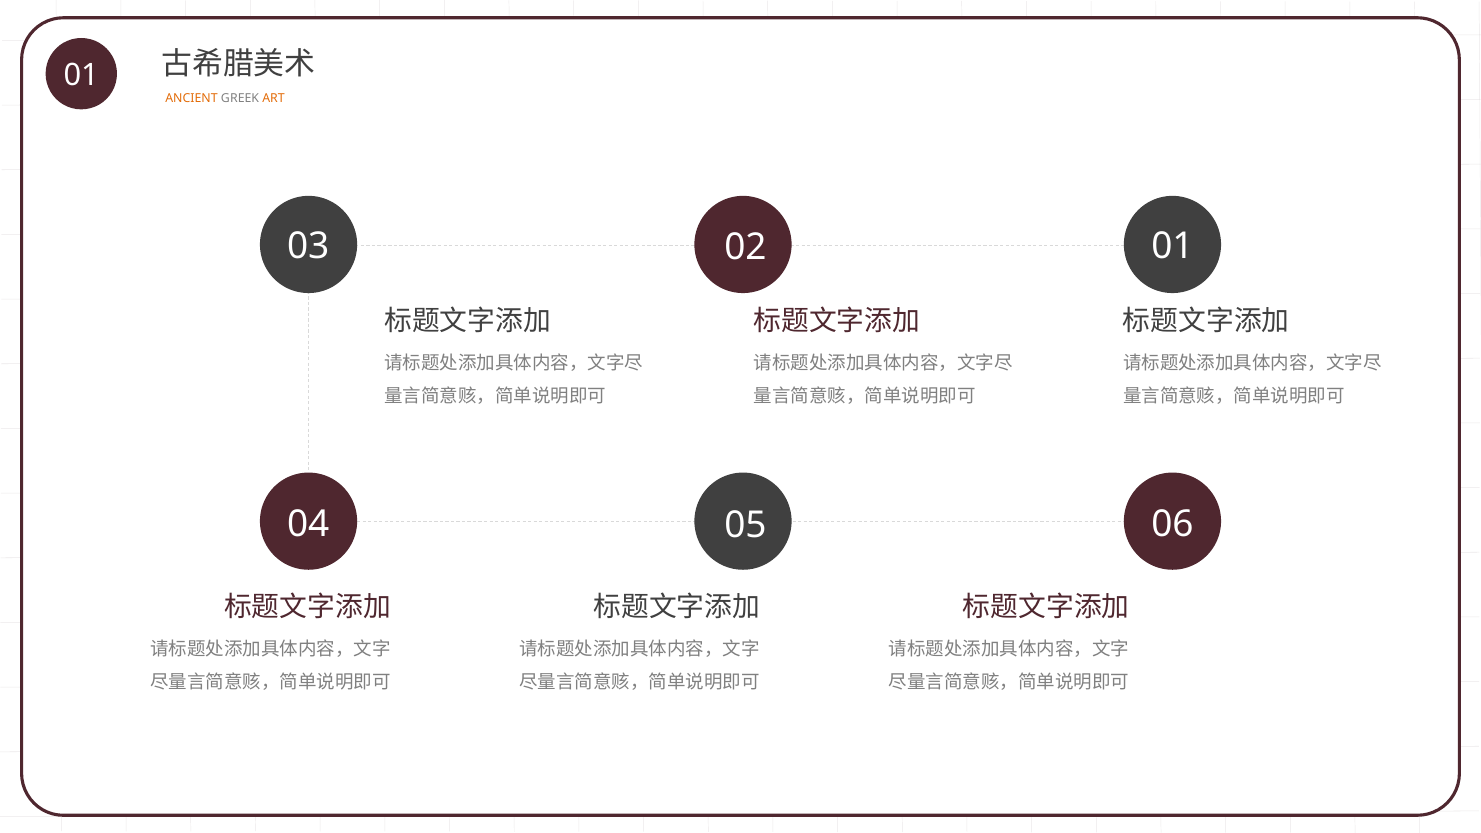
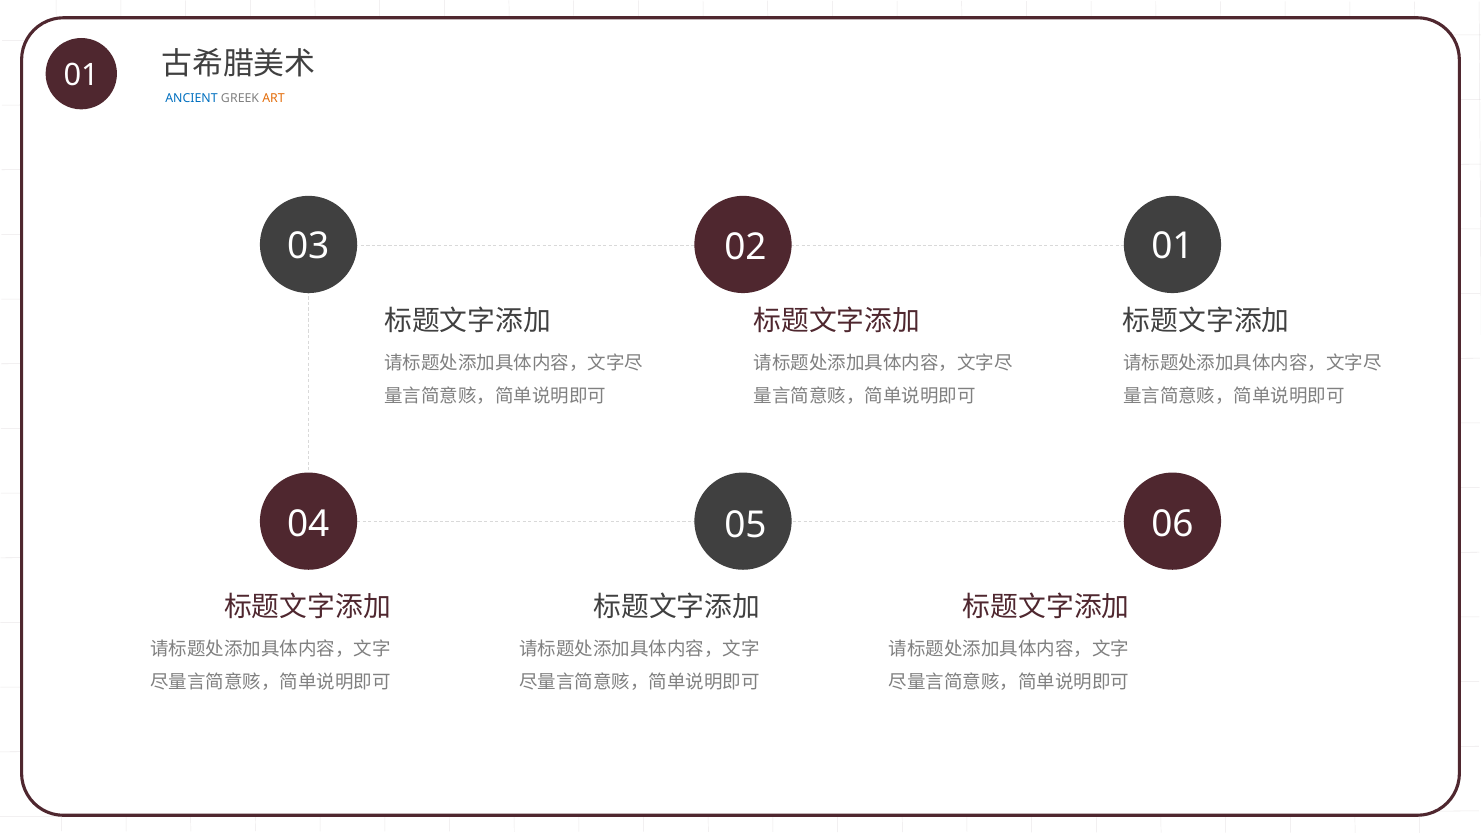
ANCIENT colour: orange -> blue (191, 98)
